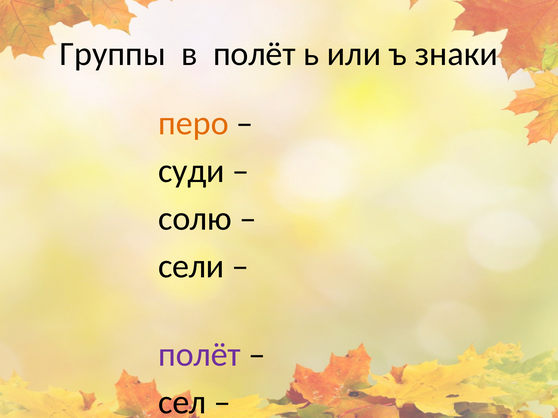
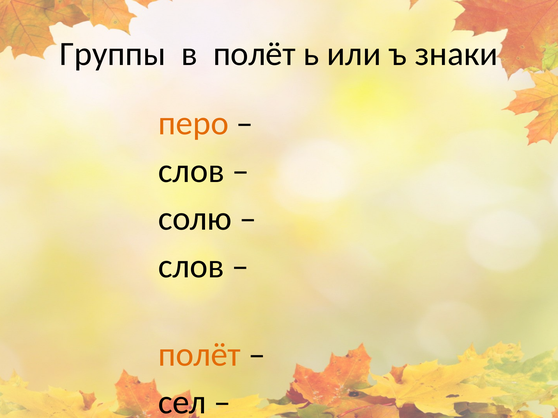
суди: суди -> слов (191, 171)
сели: сели -> слов (191, 266)
полёт colour: purple -> orange (199, 355)
